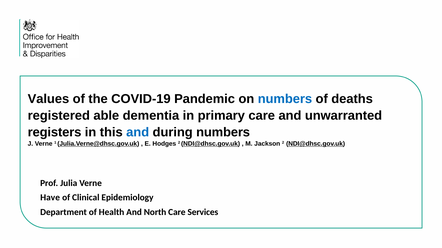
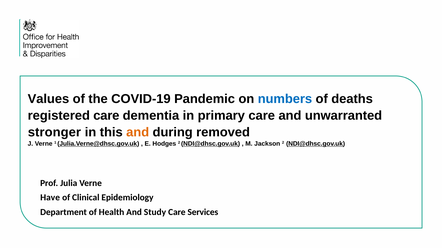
registered able: able -> care (106, 116)
registers: registers -> stronger (54, 132)
and colour: blue -> orange (138, 132)
during numbers: numbers -> removed (223, 132)
North: North -> Study (155, 213)
